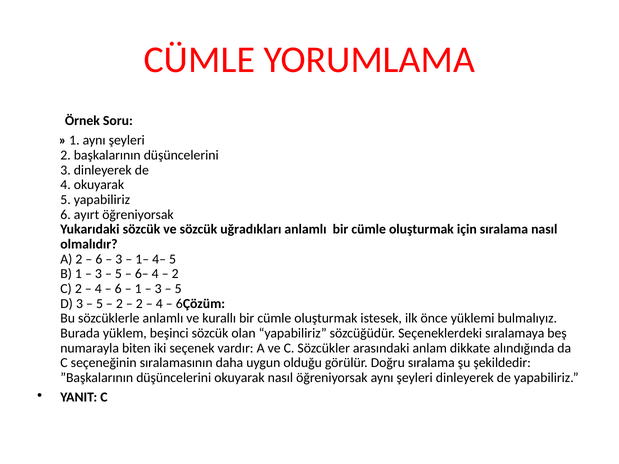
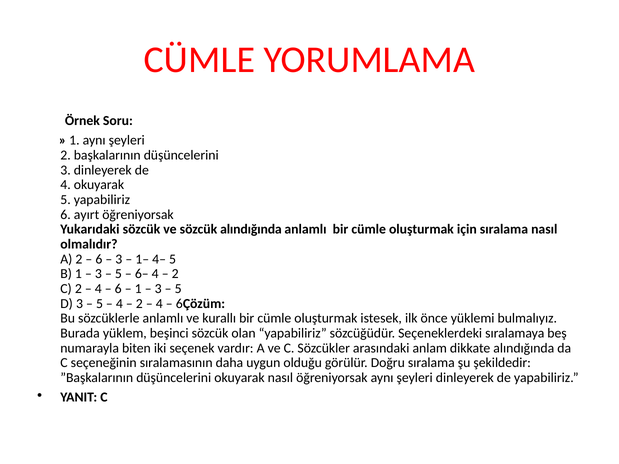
sözcük uğradıkları: uğradıkları -> alındığında (251, 229)
2: 2 -> 4 (119, 304)
